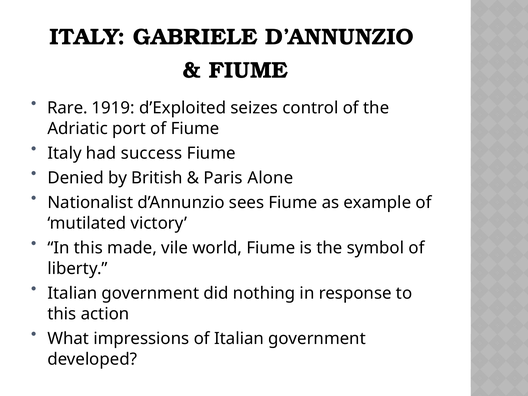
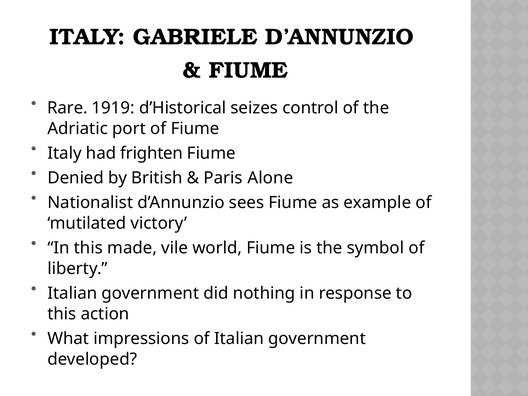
d’Exploited: d’Exploited -> d’Historical (183, 108)
success: success -> frighten (152, 153)
